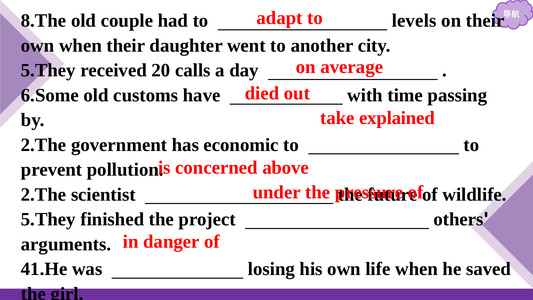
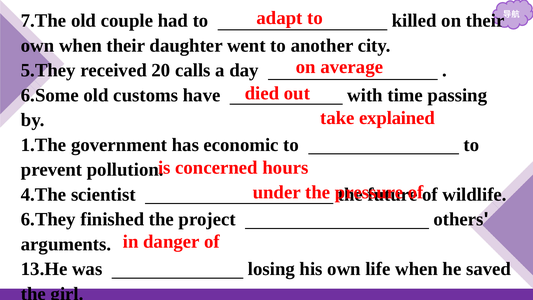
8.The: 8.The -> 7.The (44, 21)
levels: levels -> killed (414, 21)
2.The: 2.The -> 1.The (44, 145)
above: above -> hours (285, 167)
2.The: 2.The -> 4.The (44, 194)
5.They: 5.They -> 6.They (48, 219)
41.He: 41.He -> 13.He (44, 269)
